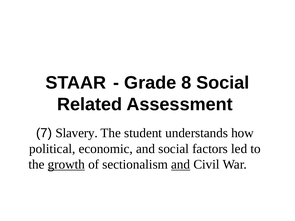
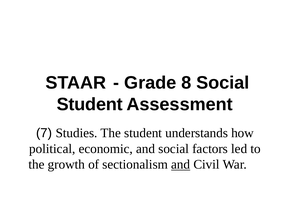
Related: Related -> Student (90, 105)
Slavery: Slavery -> Studies (77, 133)
growth underline: present -> none (66, 165)
